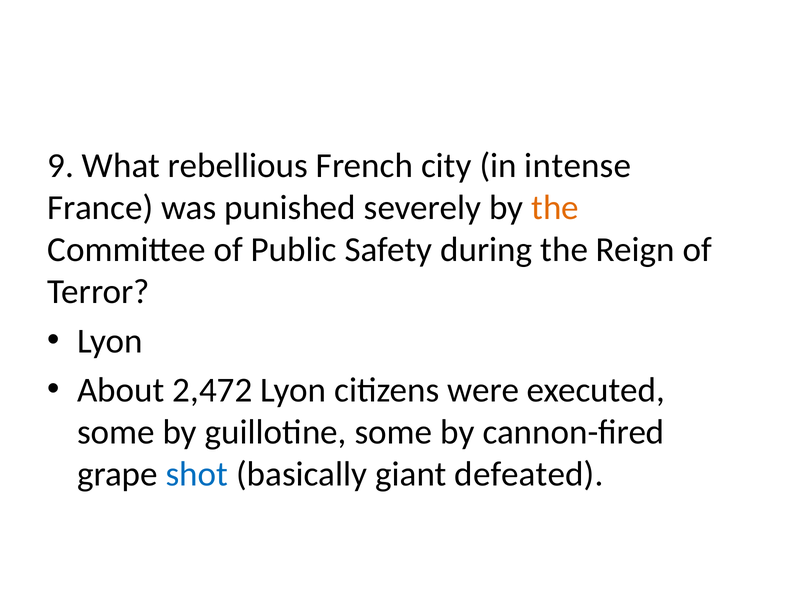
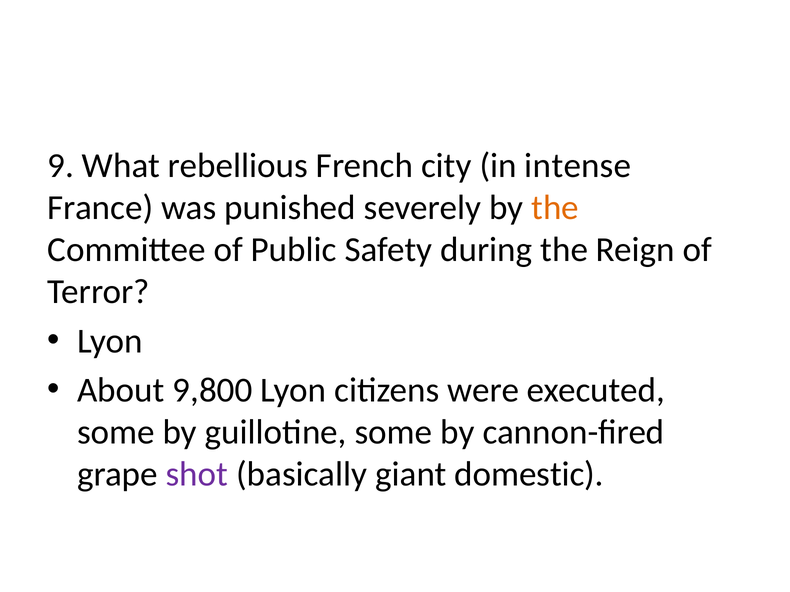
2,472: 2,472 -> 9,800 (212, 391)
shot colour: blue -> purple (197, 475)
defeated: defeated -> domestic (529, 475)
